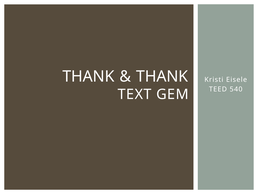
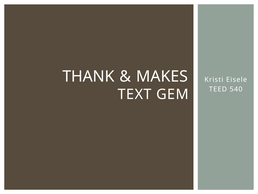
THANK: THANK -> MAKES (162, 76)
